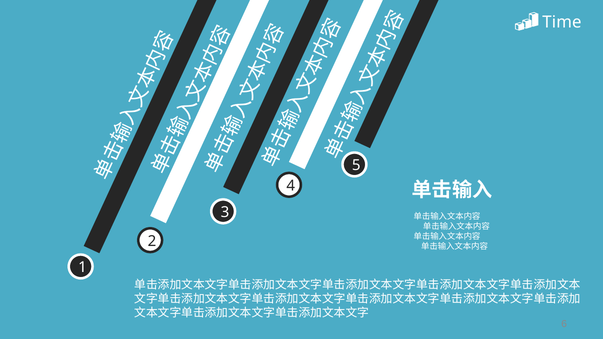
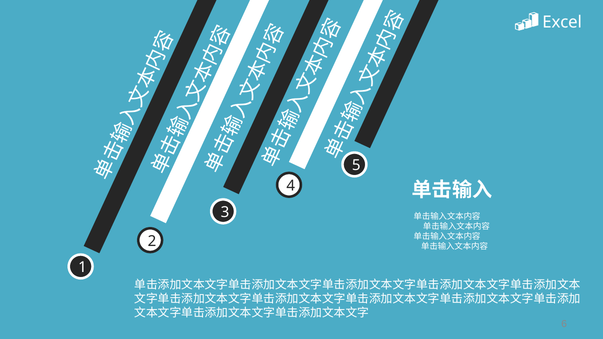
Time: Time -> Excel (562, 22)
